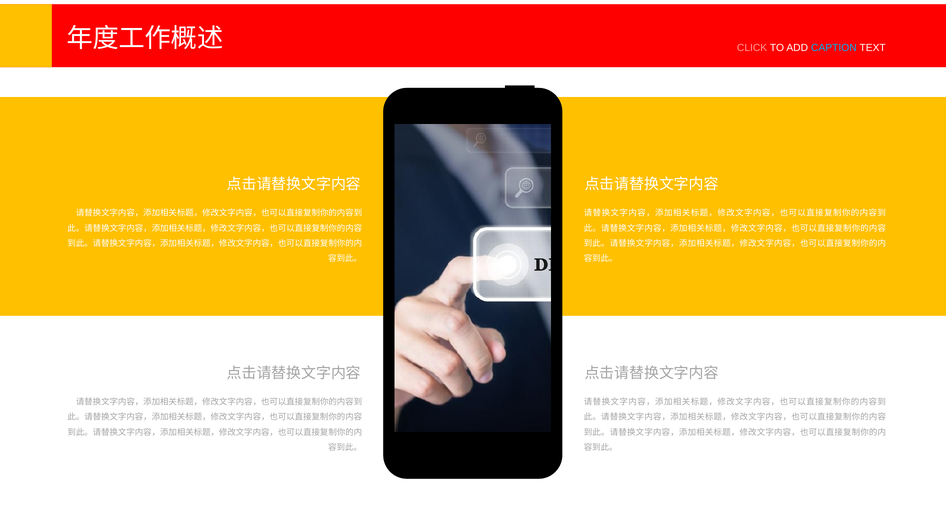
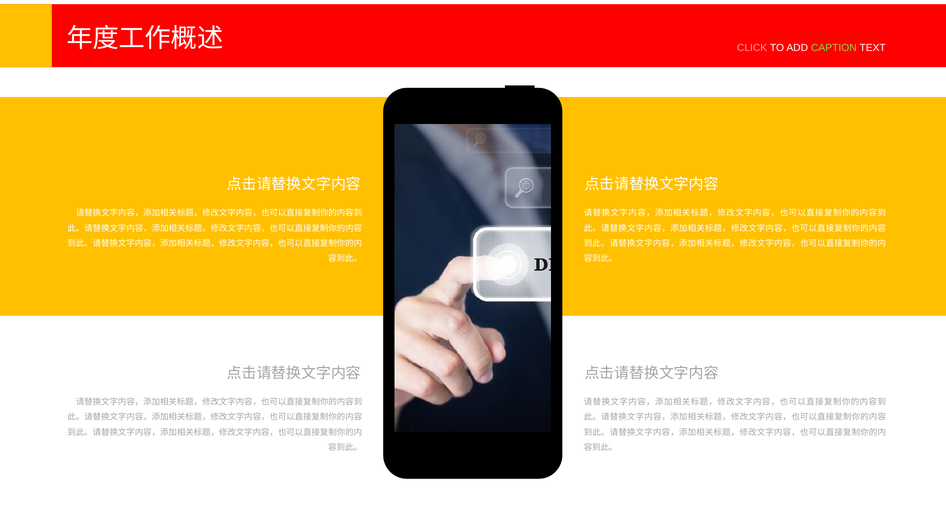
CAPTION colour: light blue -> light green (834, 48)
